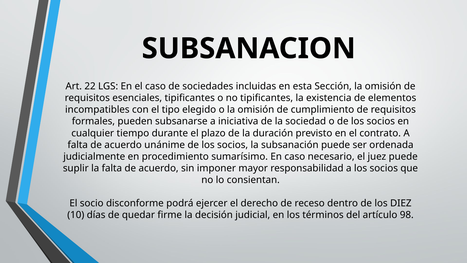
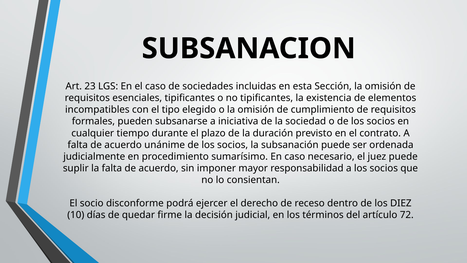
22: 22 -> 23 (90, 86)
98: 98 -> 72 (407, 215)
